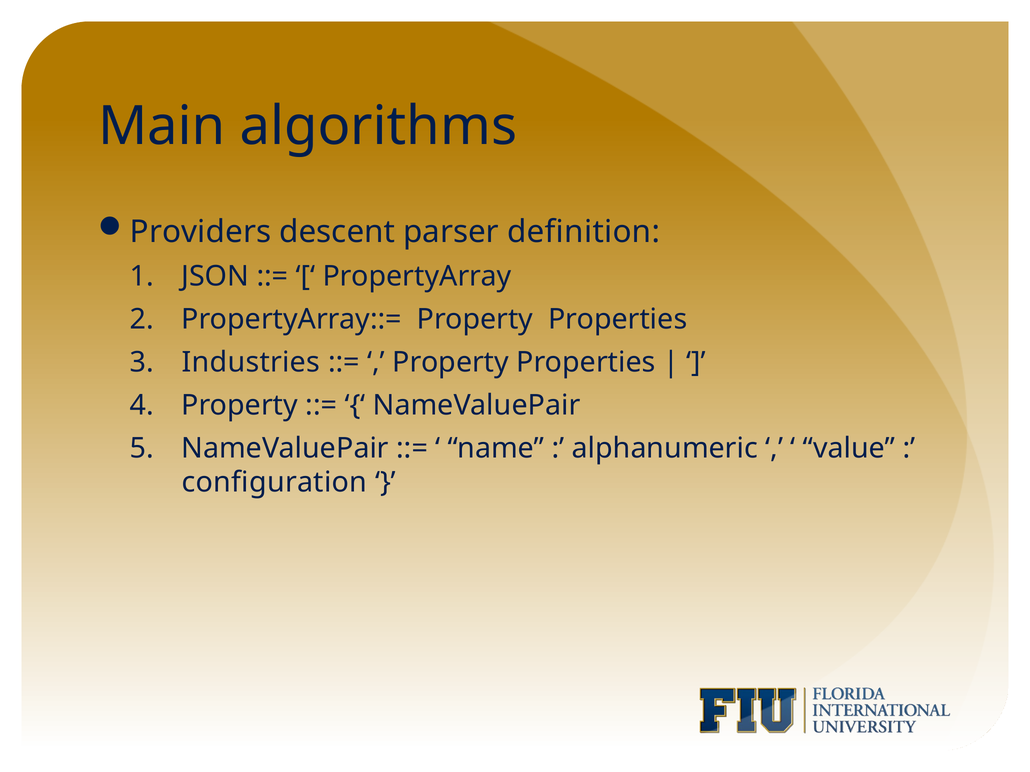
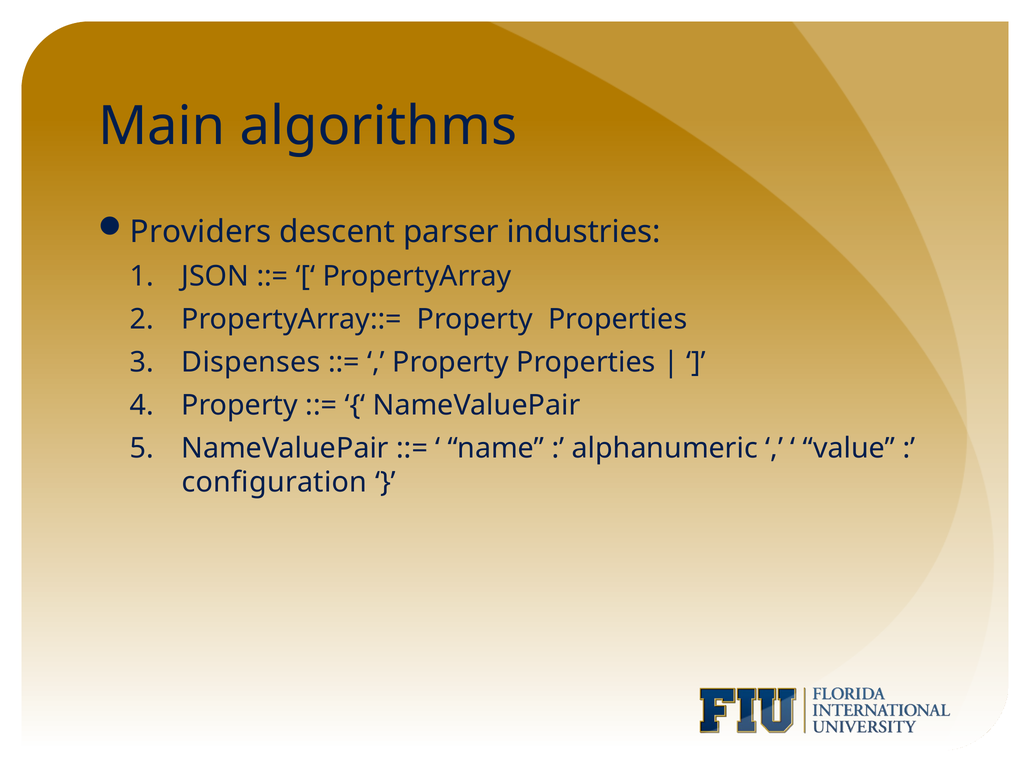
definition: definition -> industries (584, 232)
Industries: Industries -> Dispenses (251, 363)
